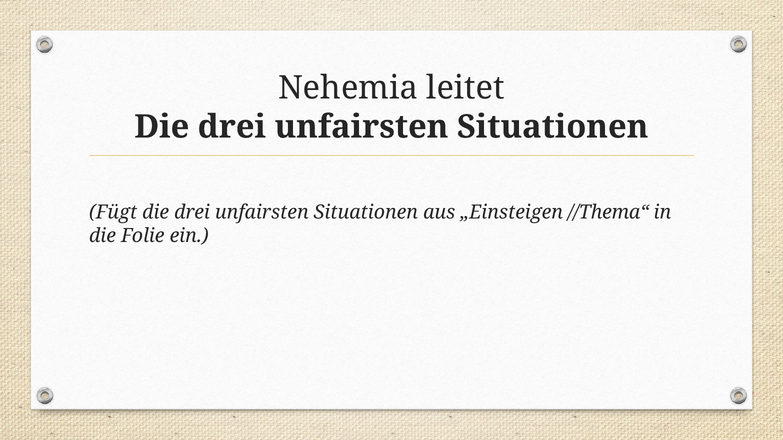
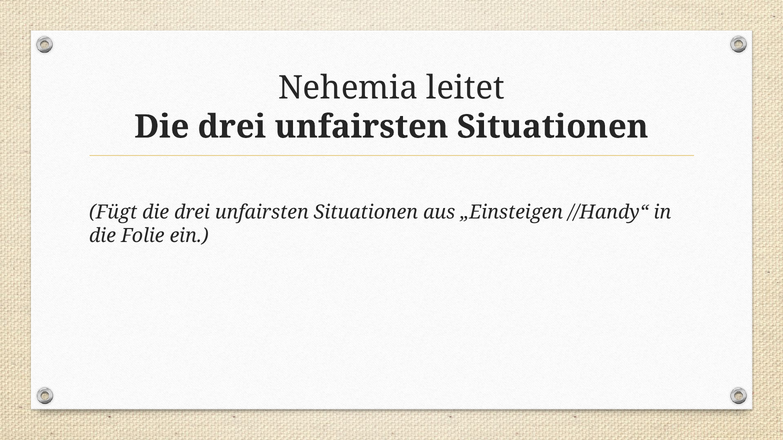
//Thema“: //Thema“ -> //Handy“ (608, 213)
